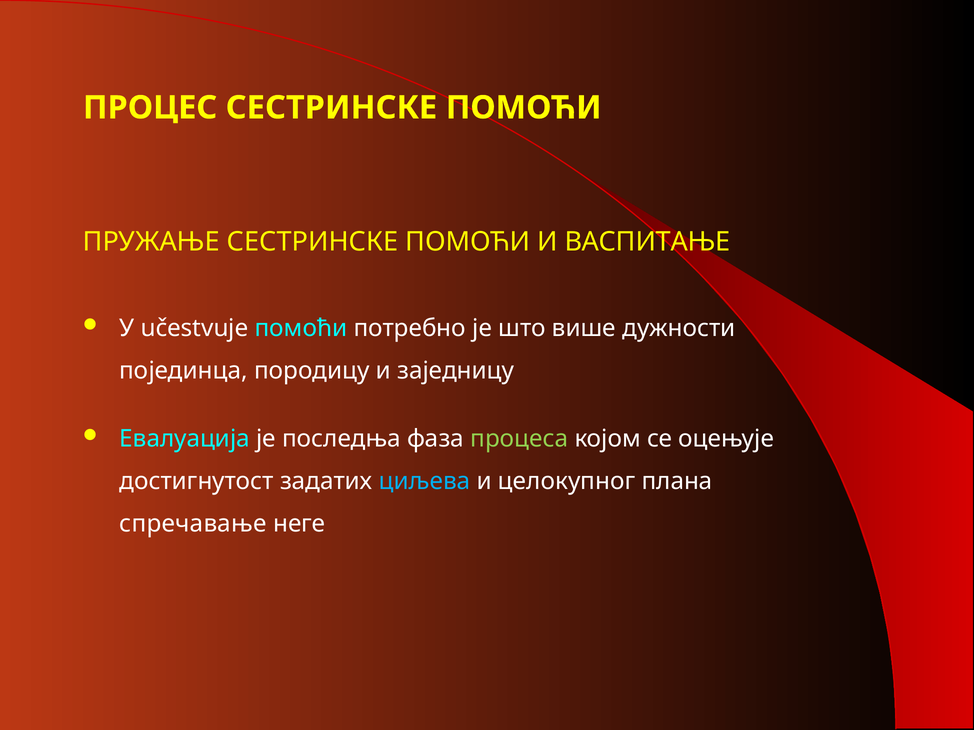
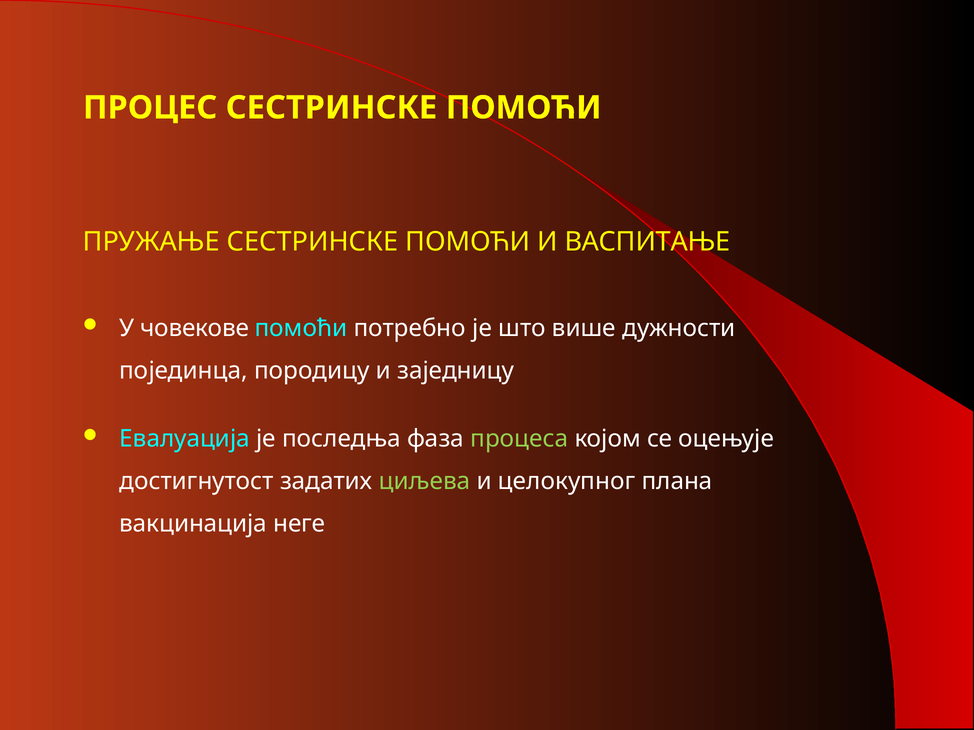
učestvuje: učestvuje -> човекове (195, 329)
циљева colour: light blue -> light green (425, 481)
спречавање: спречавање -> вакцинација (193, 524)
